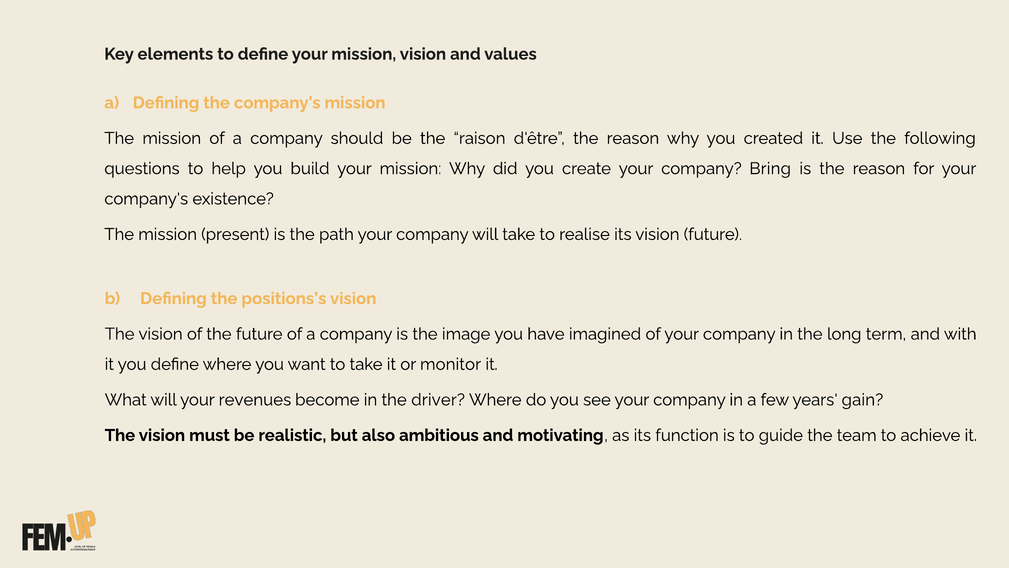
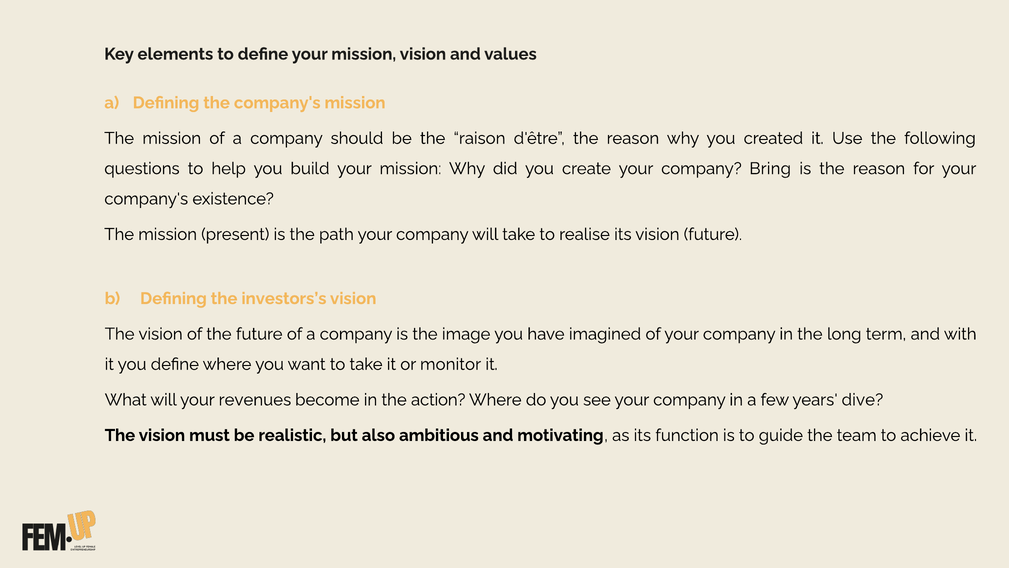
positions’s: positions’s -> investors’s (284, 298)
driver: driver -> action (438, 400)
gain: gain -> dive (862, 400)
